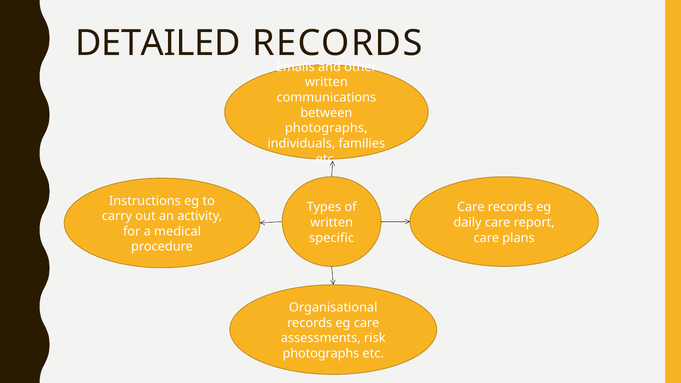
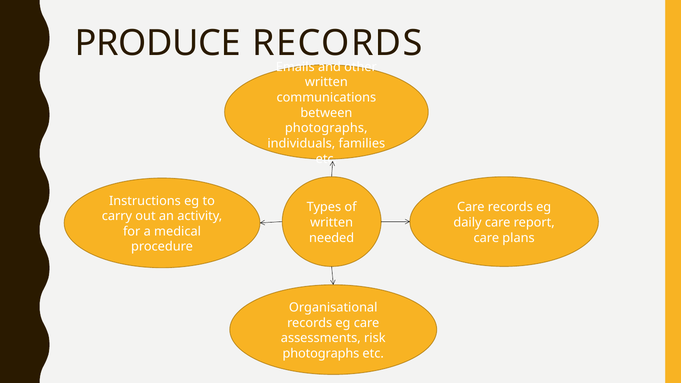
DETAILED: DETAILED -> PRODUCE (158, 43)
specific: specific -> needed (332, 238)
